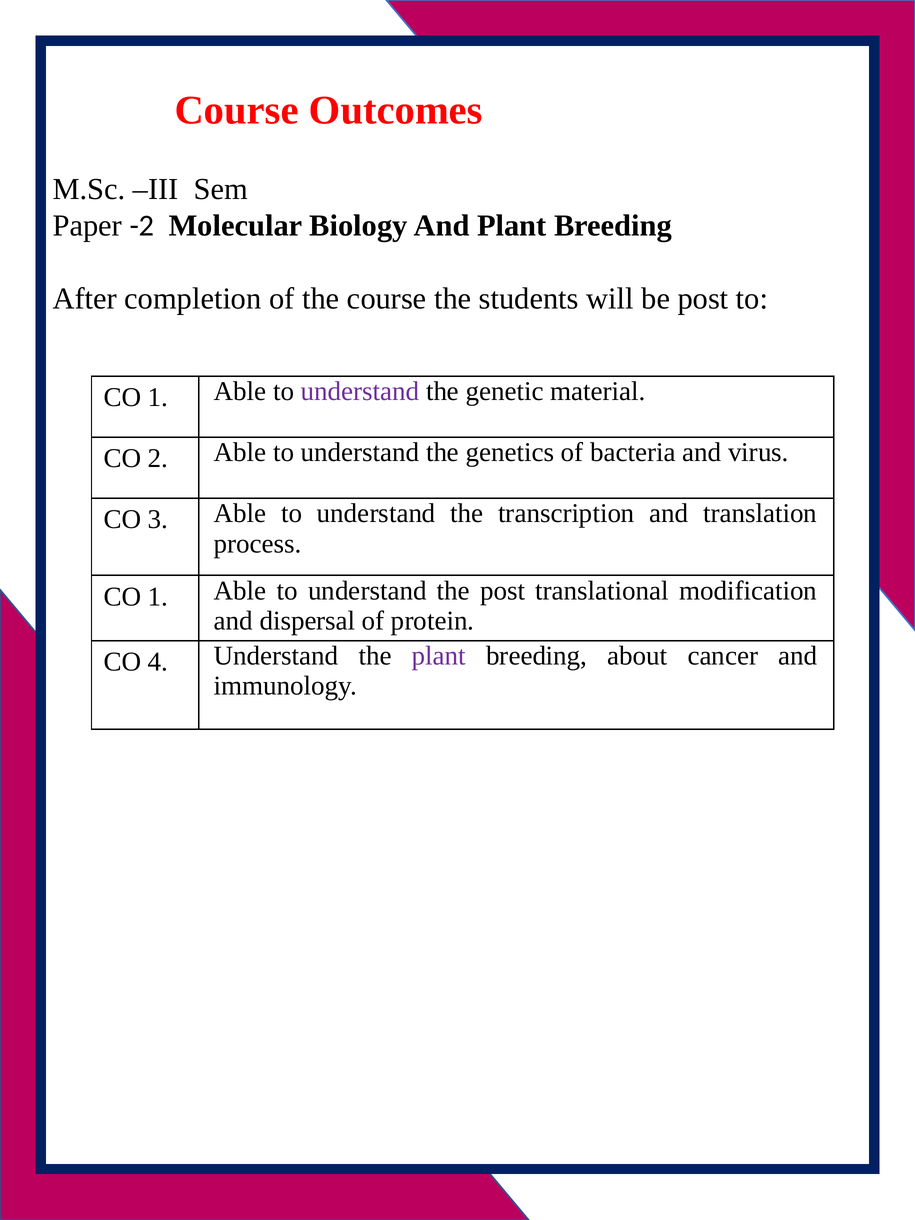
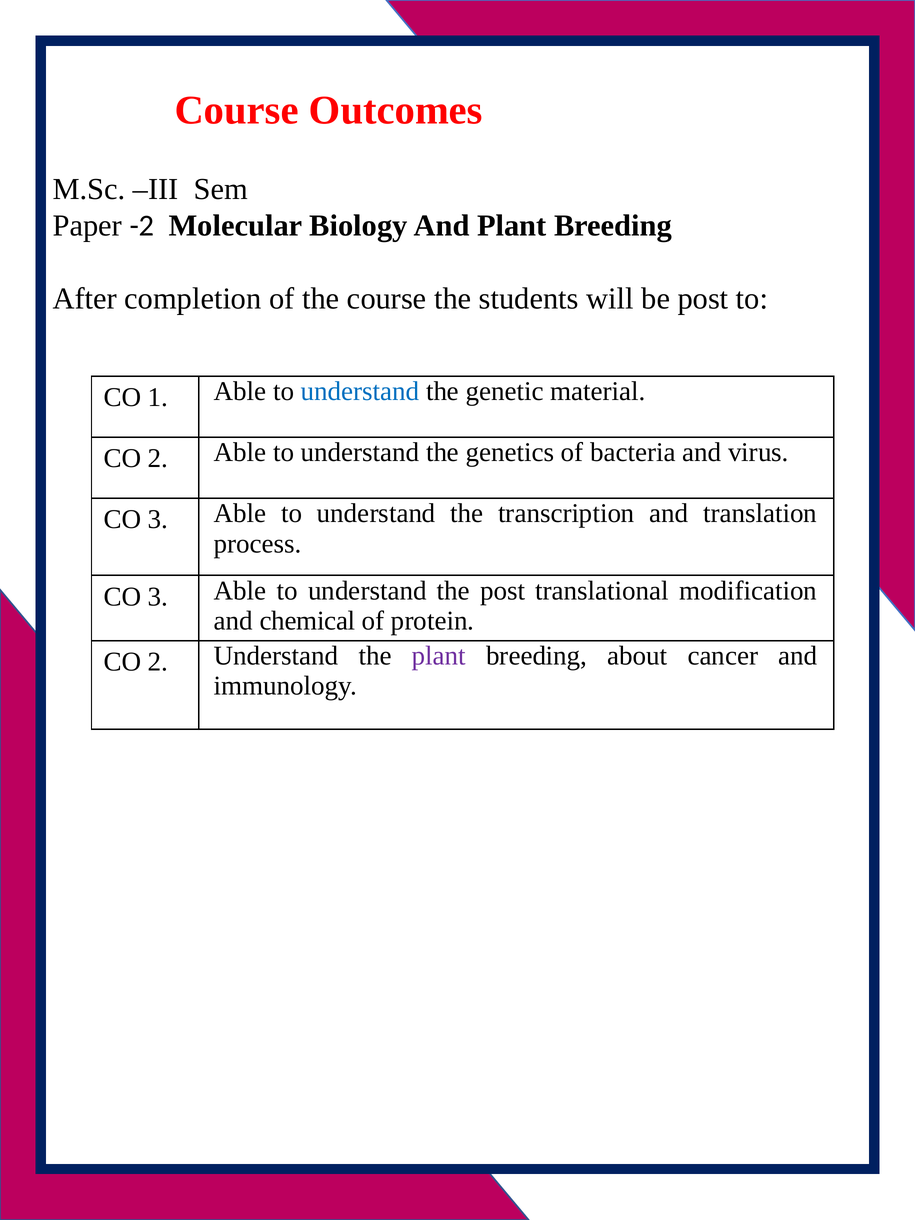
understand colour: purple -> blue (360, 391)
1: 1 -> 3 (158, 597)
dispersal: dispersal -> chemical (308, 621)
4: 4 -> 2 (158, 662)
